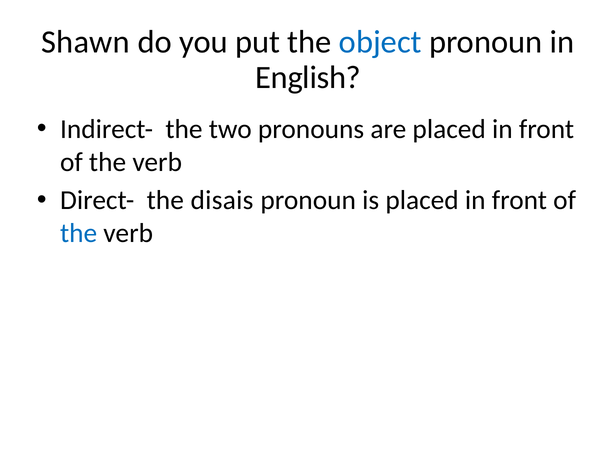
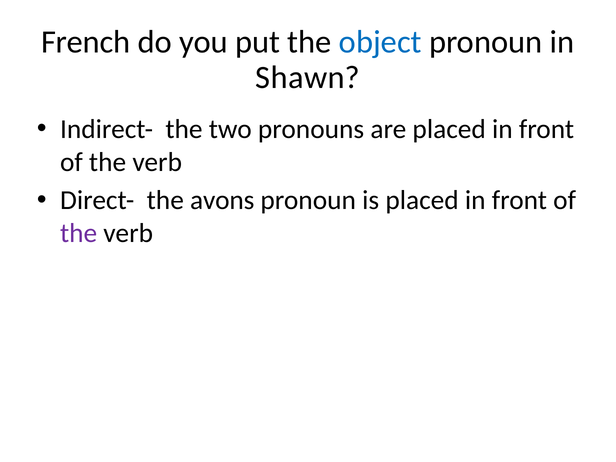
Shawn: Shawn -> French (86, 42)
English: English -> Shawn (308, 78)
disais: disais -> avons (222, 200)
the colour: blue -> purple (79, 233)
